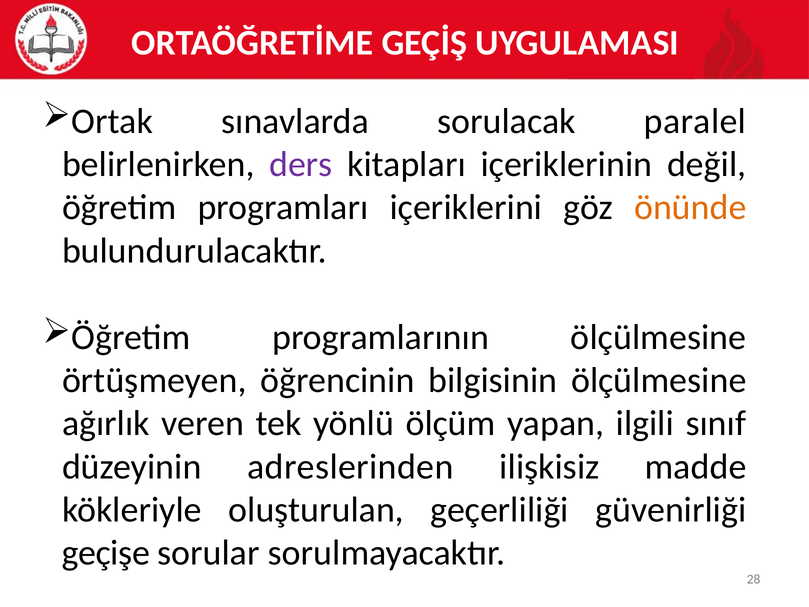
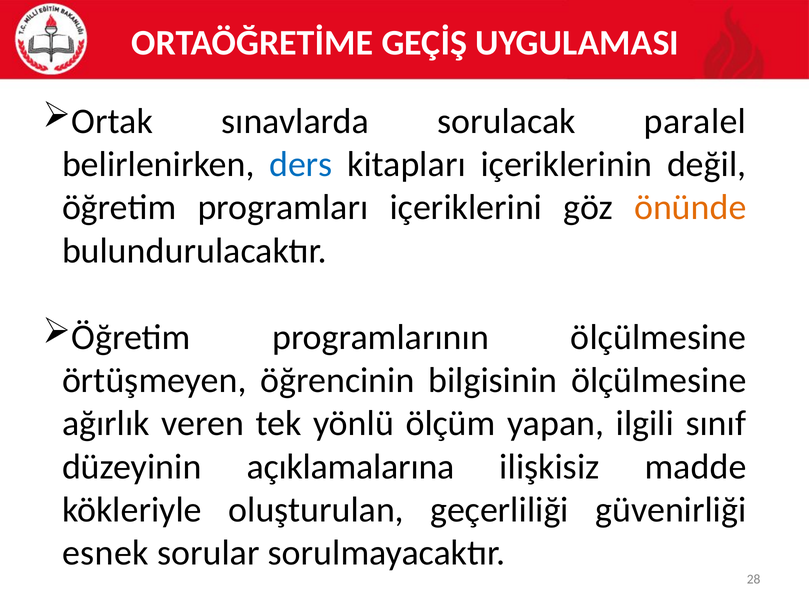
ders colour: purple -> blue (301, 164)
adreslerinden: adreslerinden -> açıklamalarına (351, 466)
geçişe: geçişe -> esnek (105, 553)
